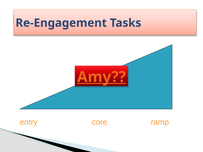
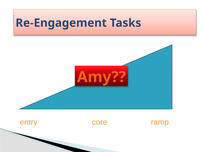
Amy underline: present -> none (101, 77)
